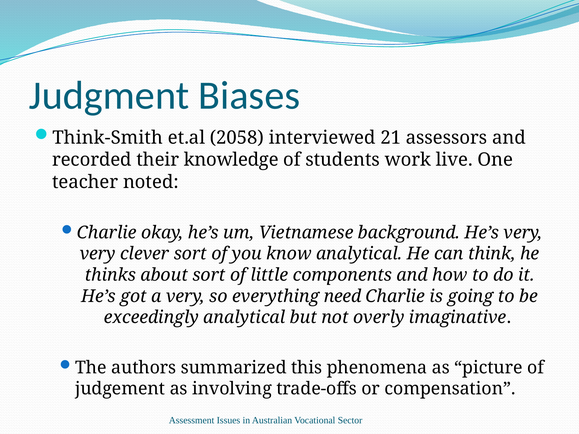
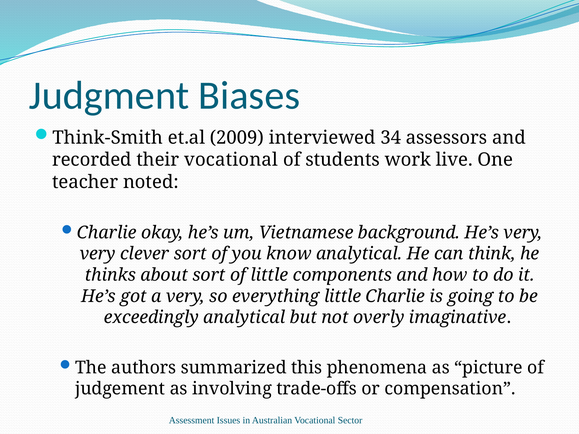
2058: 2058 -> 2009 (237, 138)
21: 21 -> 34 (391, 138)
their knowledge: knowledge -> vocational (231, 160)
everything need: need -> little (343, 296)
